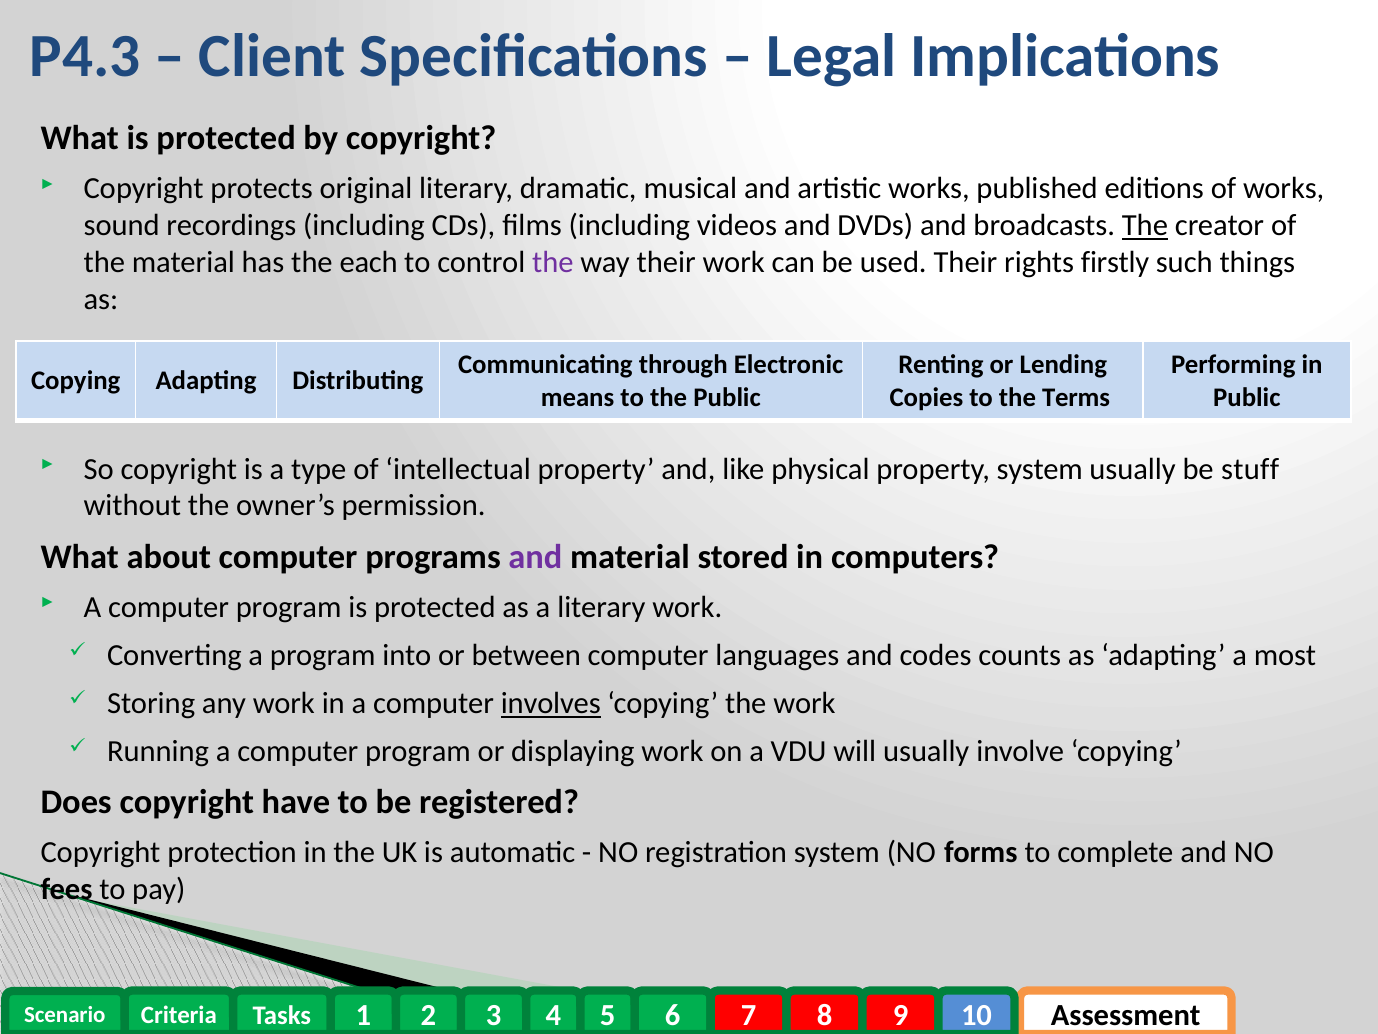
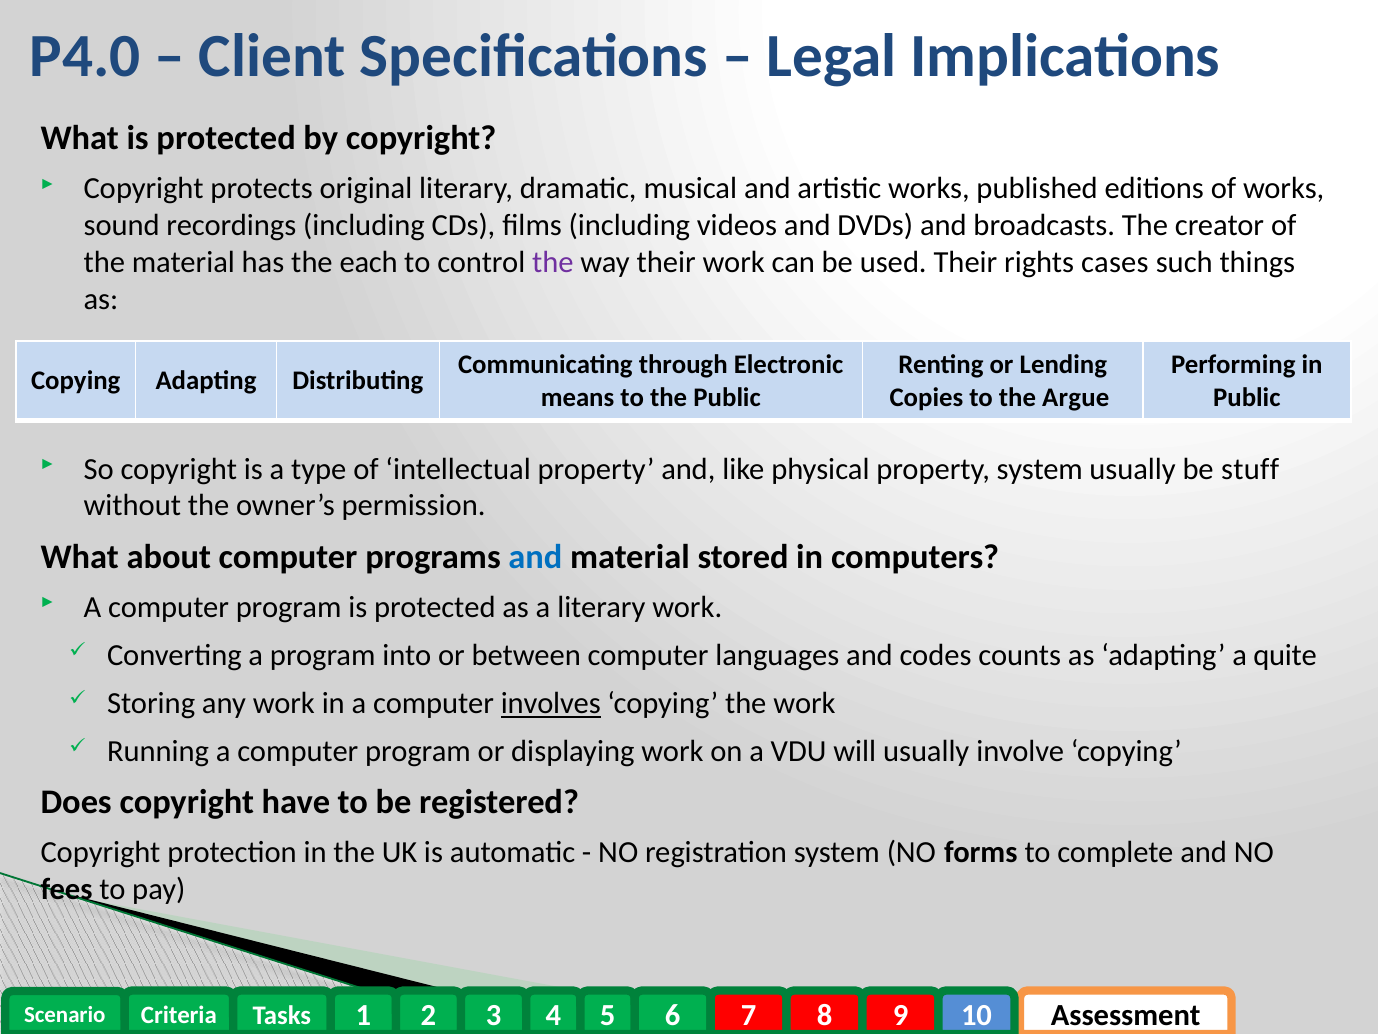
P4.3: P4.3 -> P4.0 (85, 56)
The underline: present -> none (1145, 225)
firstly: firstly -> cases (1115, 262)
Terms: Terms -> Argue (1076, 397)
and colour: purple -> blue (535, 556)
most: most -> quite (1285, 655)
